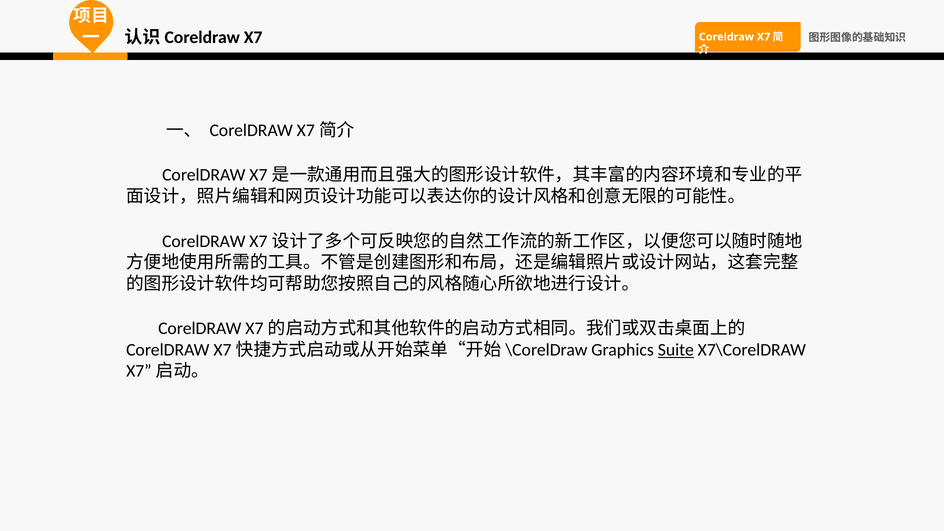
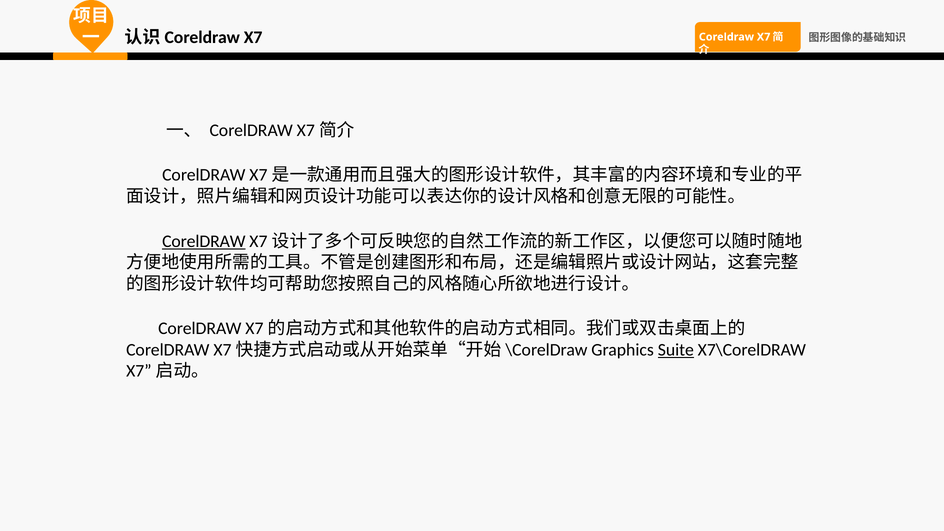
CorelDRAW underline: none -> present (204, 241)
